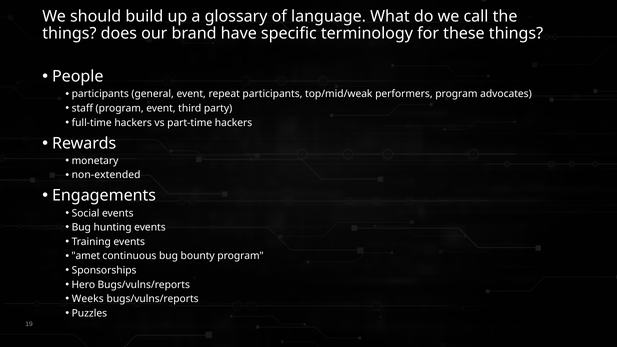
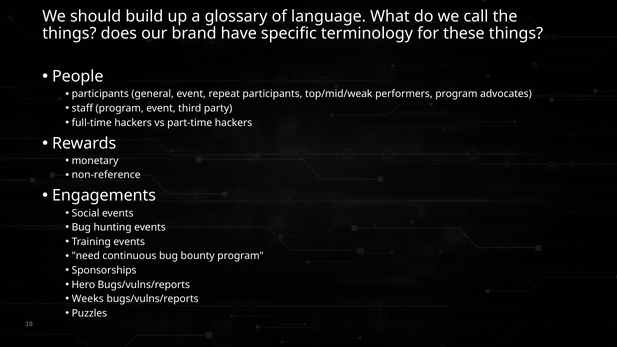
non-extended: non-extended -> non-reference (106, 175)
amet: amet -> need (86, 256)
